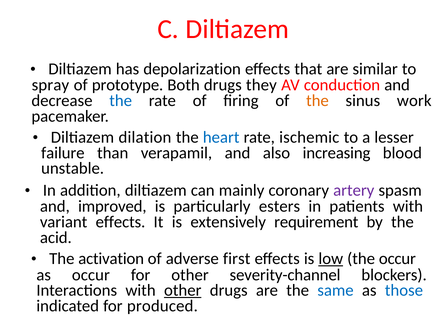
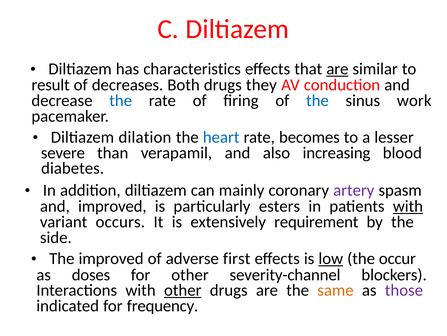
depolarization: depolarization -> characteristics (192, 69)
are underline: none -> present (337, 69)
spray: spray -> result (51, 85)
prototype: prototype -> decreases (128, 85)
the colour: orange -> blue (317, 100)
ischemic: ischemic -> becomes (309, 137)
failure: failure -> severe (63, 152)
unstable: unstable -> diabetes (73, 168)
with underline: none -> present (408, 206)
variant effects: effects -> occurs (120, 221)
acid: acid -> side (56, 237)
The activation: activation -> improved (111, 258)
as occur: occur -> doses (91, 274)
same colour: blue -> orange (336, 290)
those colour: blue -> purple (404, 290)
produced: produced -> frequency (163, 305)
